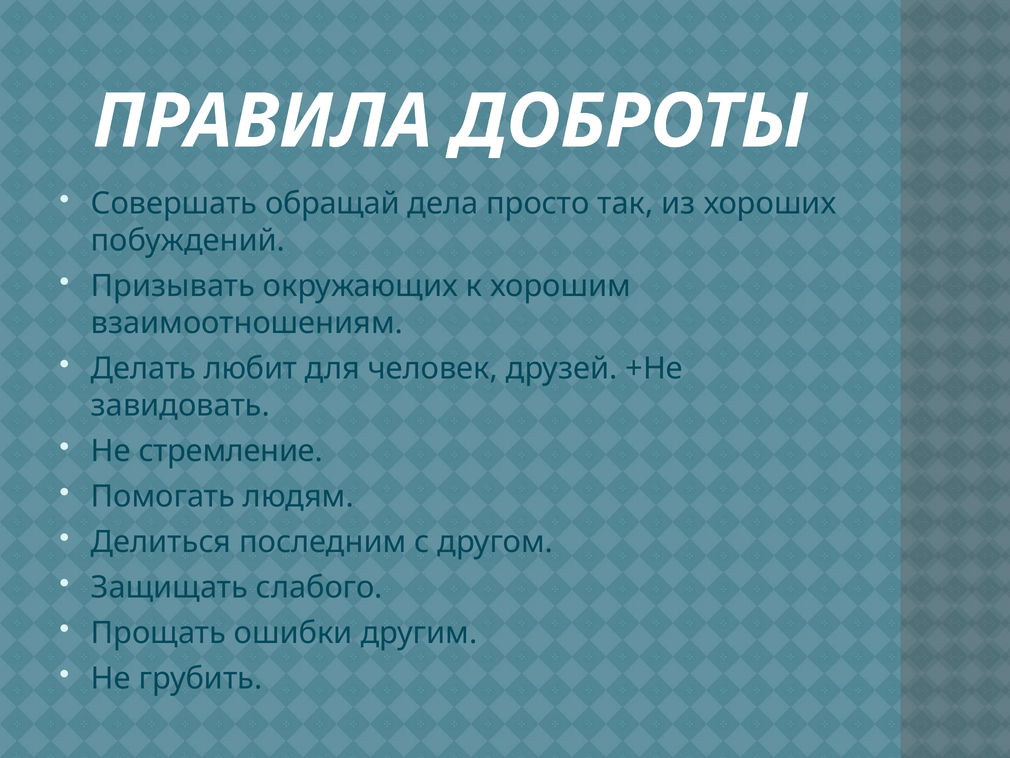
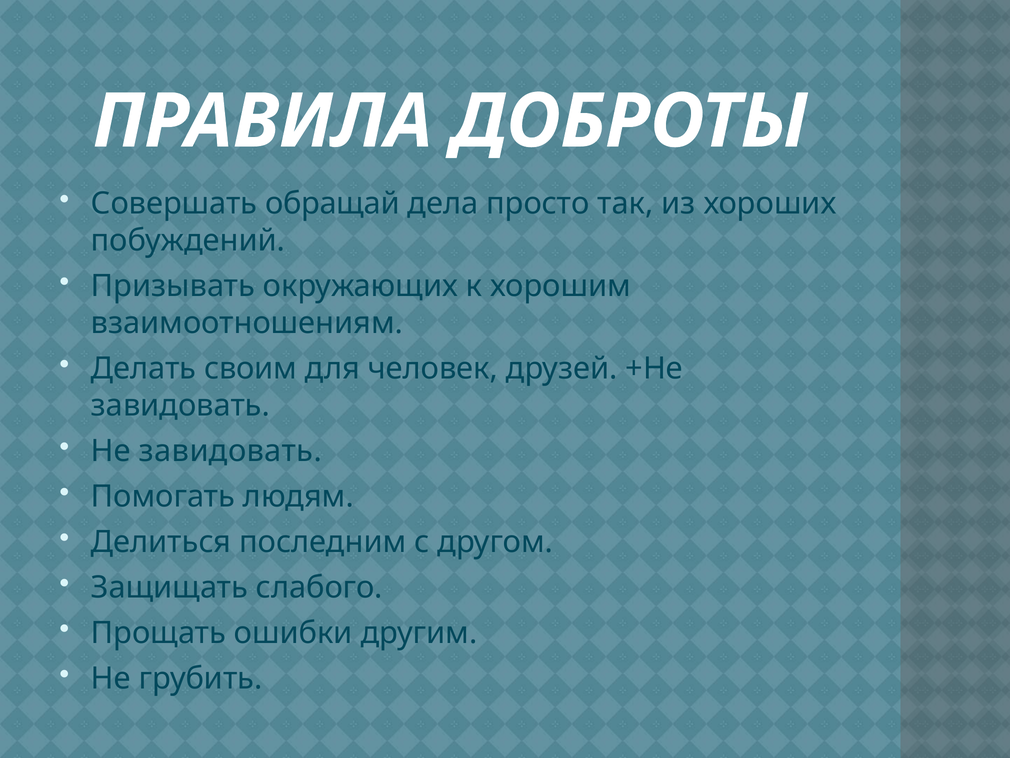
любит: любит -> своим (251, 368)
Не стремление: стремление -> завидовать (230, 451)
